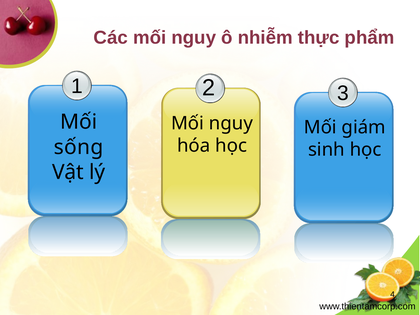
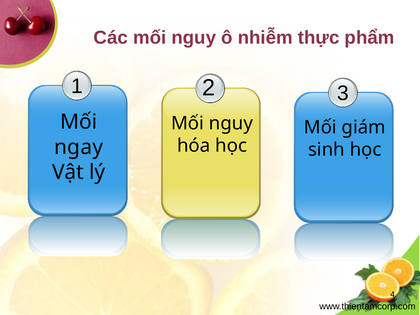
sống: sống -> ngay (79, 147)
